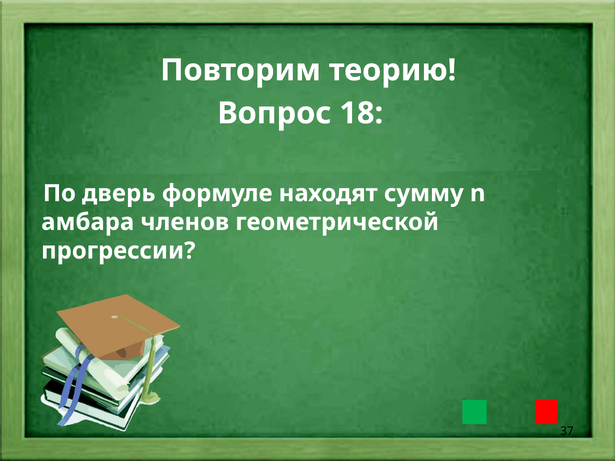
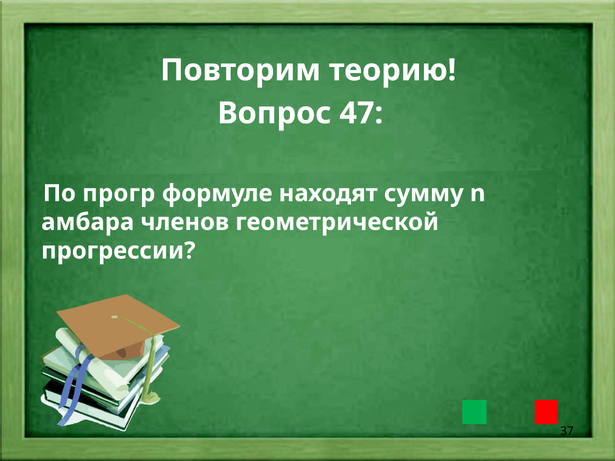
18: 18 -> 47 (361, 113)
дверь: дверь -> прогр (119, 193)
